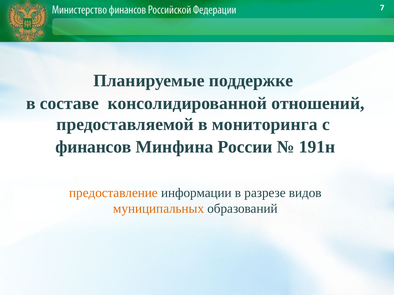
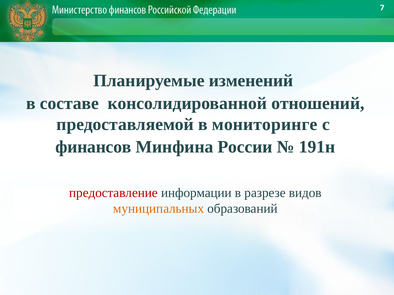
поддержке: поддержке -> изменений (251, 81)
мониторинга: мониторинга -> мониторинге (265, 124)
предоставление colour: orange -> red (113, 193)
